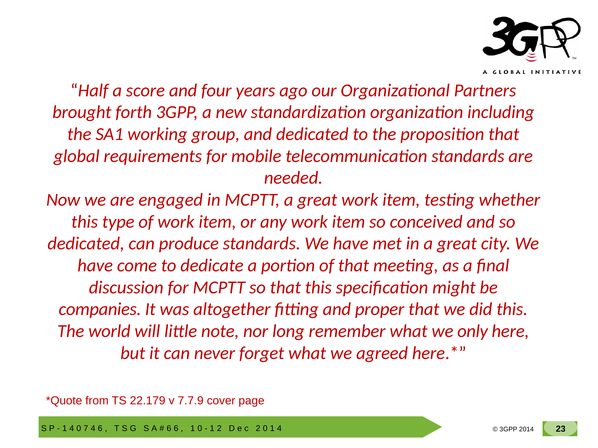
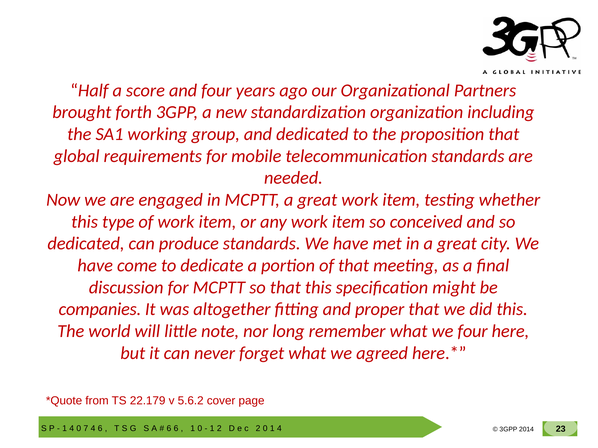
we only: only -> four (473, 332)
7.7.9: 7.7.9 -> 5.6.2 (191, 401)
